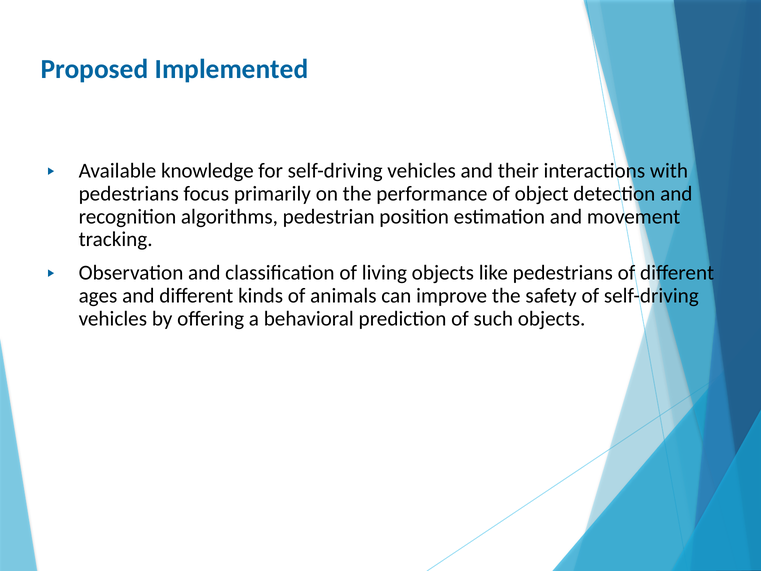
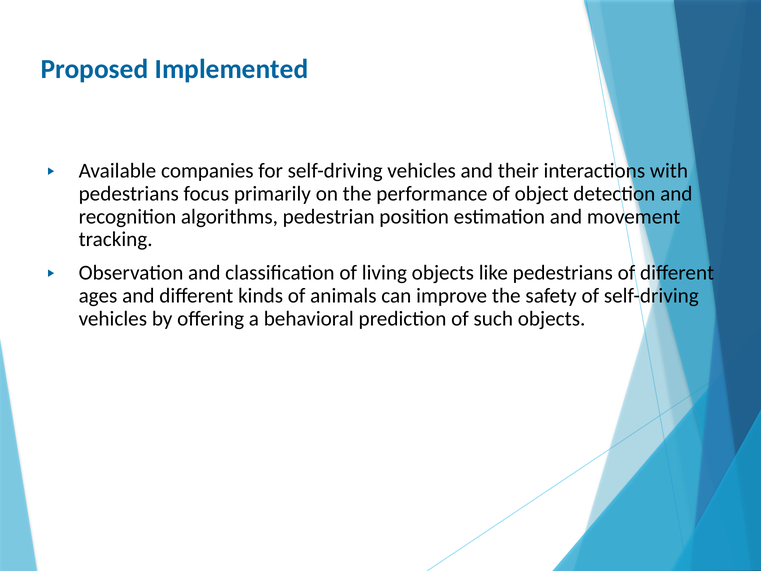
knowledge: knowledge -> companies (207, 171)
